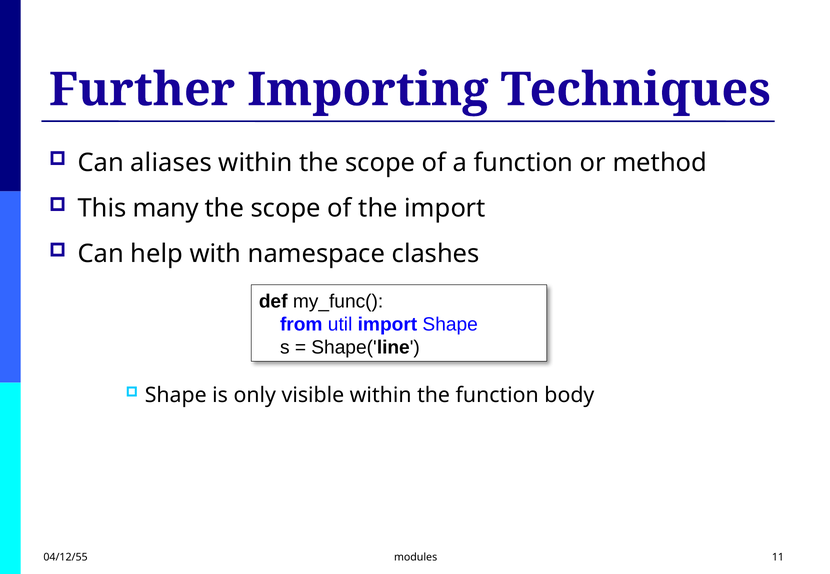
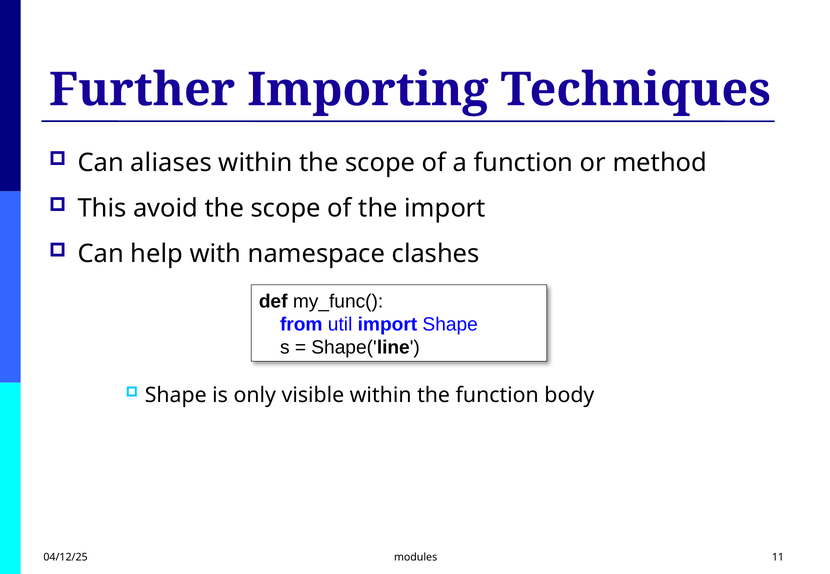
many: many -> avoid (166, 209)
04/12/55: 04/12/55 -> 04/12/25 (66, 558)
